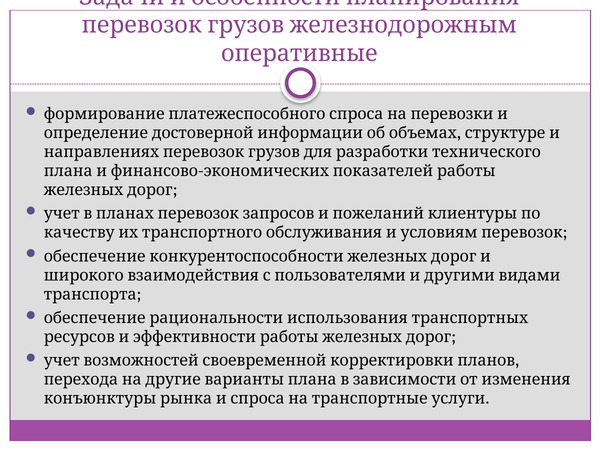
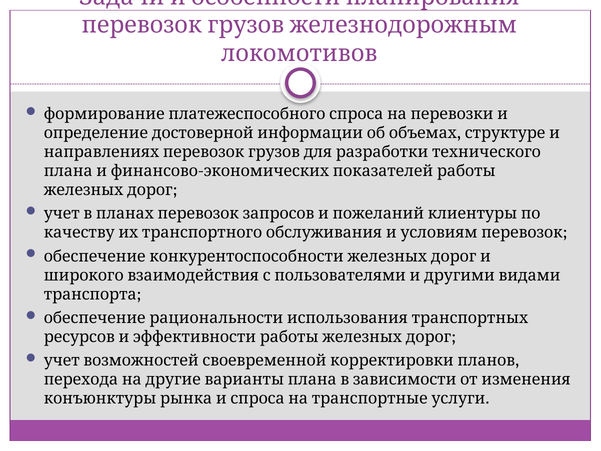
оперативные: оперативные -> локомотивов (299, 53)
